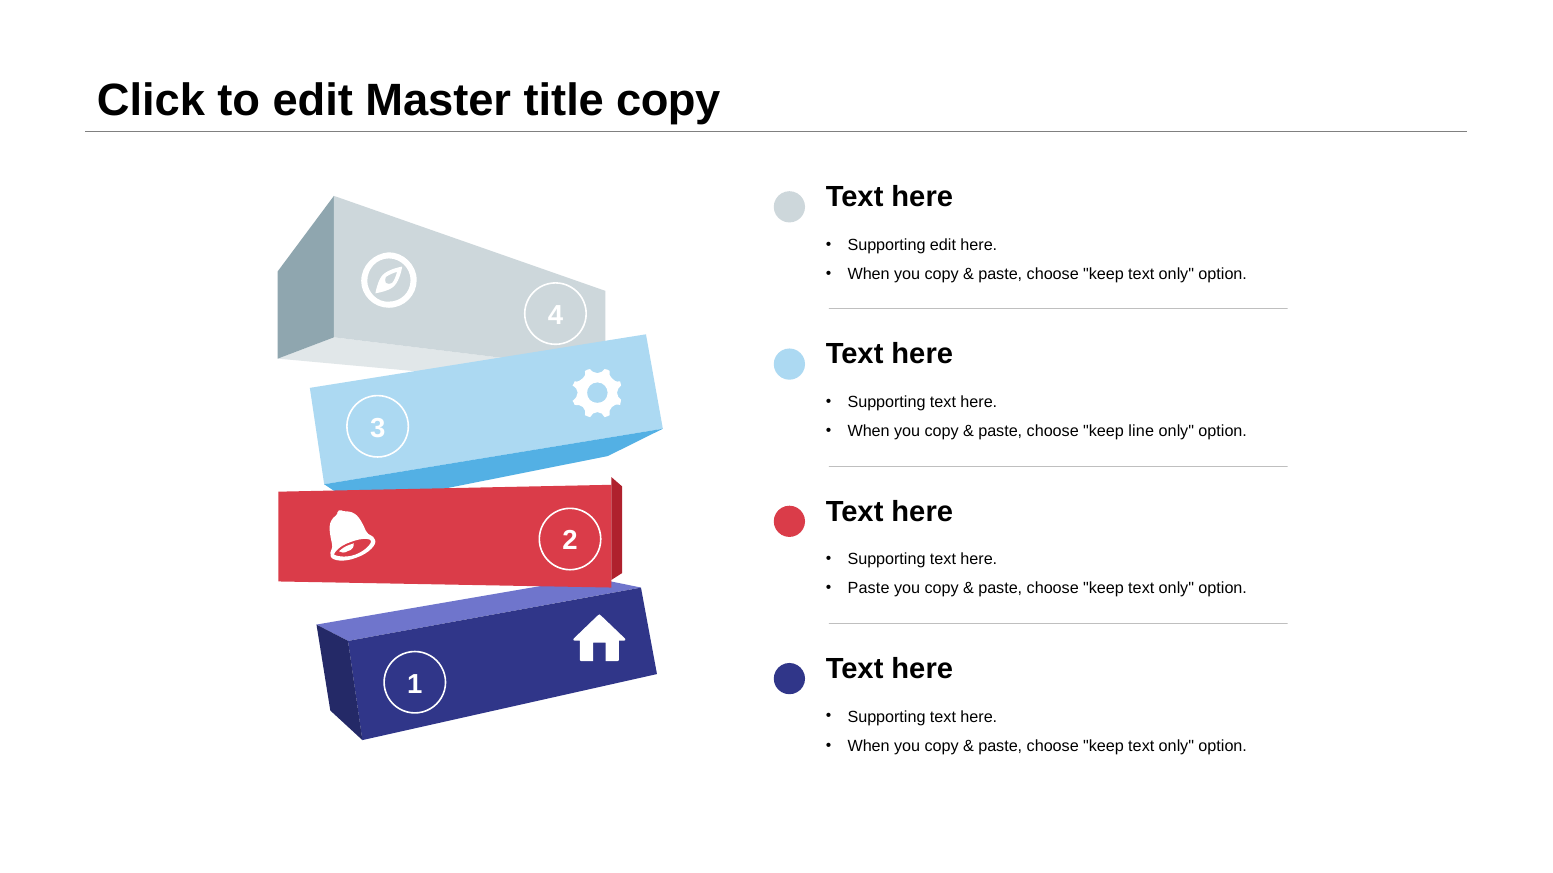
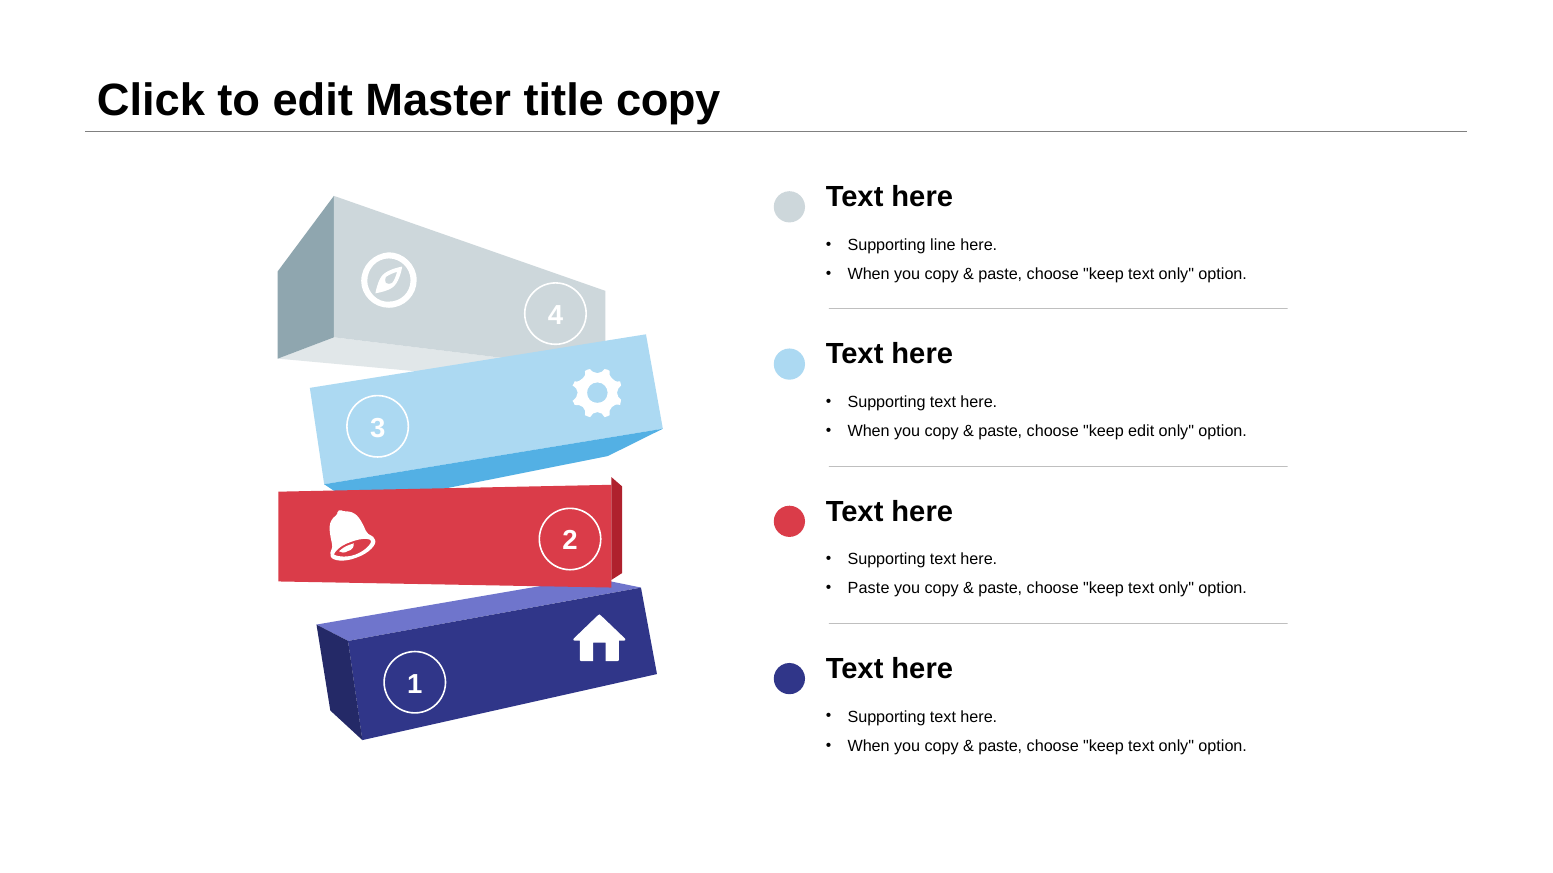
Supporting edit: edit -> line (943, 245)
keep line: line -> edit (1141, 432)
